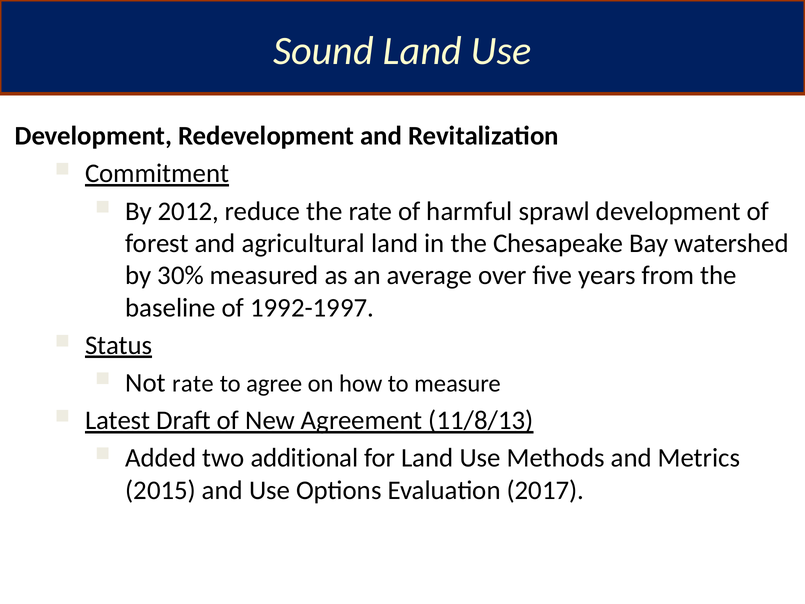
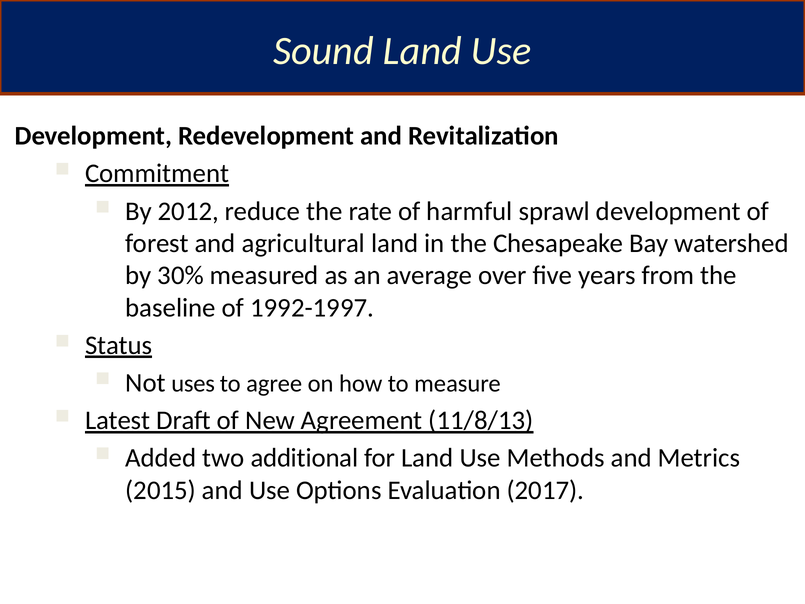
Not rate: rate -> uses (193, 384)
